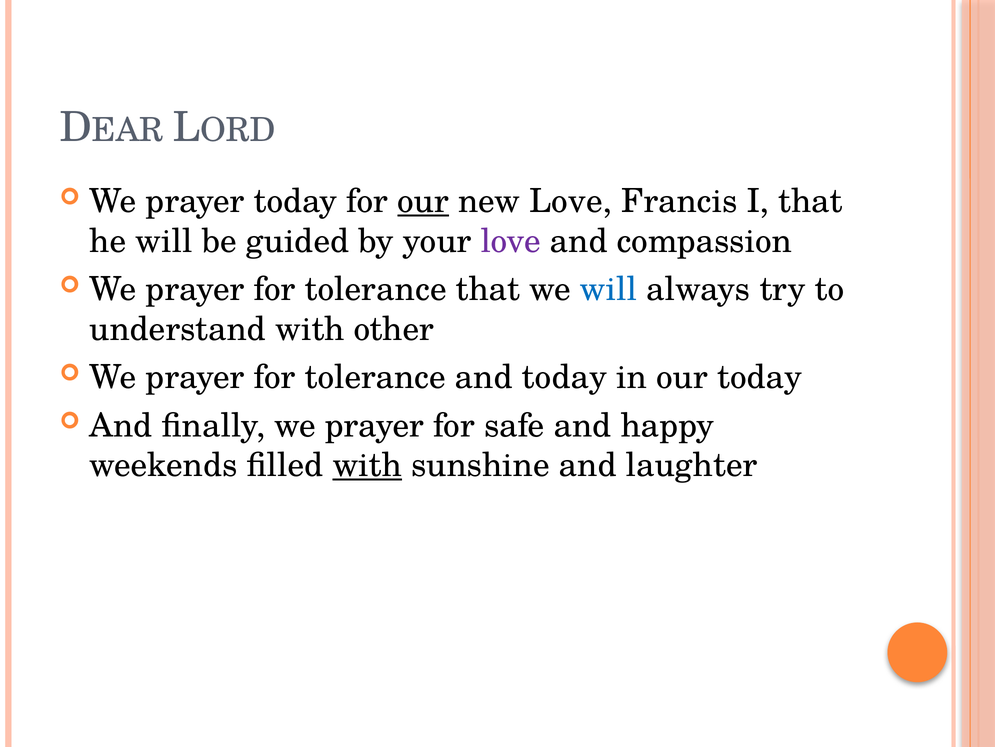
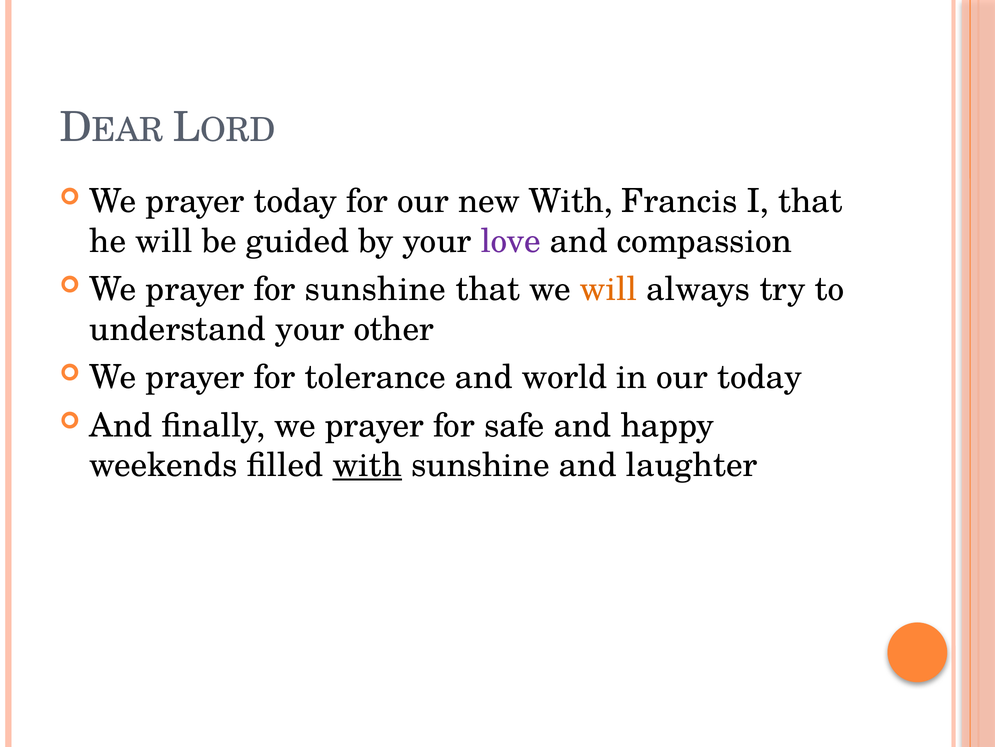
our underline: present -> none (423, 201)
new Love: Love -> With (571, 201)
tolerance: tolerance -> sunshine (375, 289)
will colour: blue -> orange (609, 289)
understand with: with -> your (310, 329)
and today: today -> world (565, 377)
